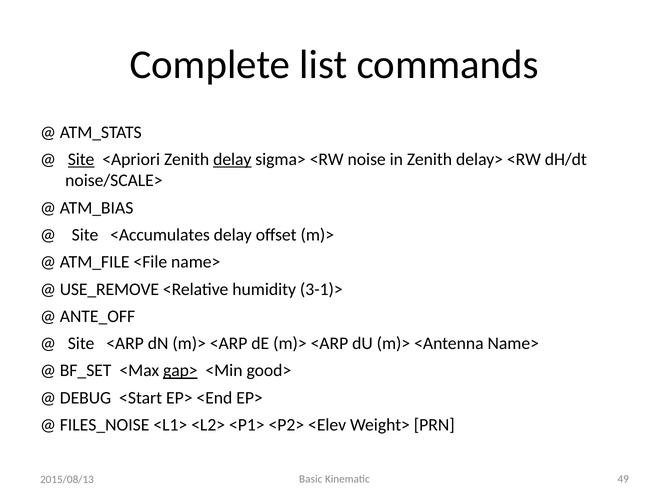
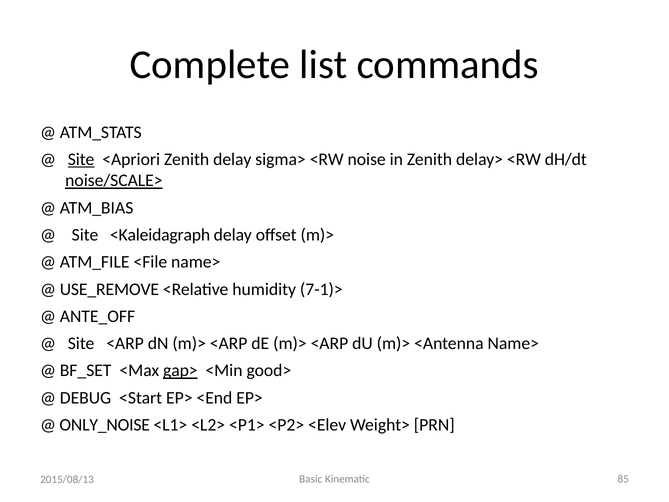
delay underline: present -> none (232, 159)
noise/SCALE> underline: none -> present (114, 181)
<Accumulates: <Accumulates -> <Kaleidagraph (160, 235)
3-1)>: 3-1)> -> 7-1)> (321, 289)
FILES_NOISE: FILES_NOISE -> ONLY_NOISE (105, 425)
49: 49 -> 85 (623, 479)
